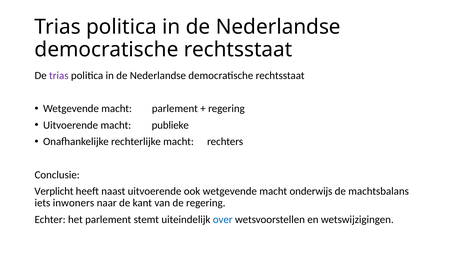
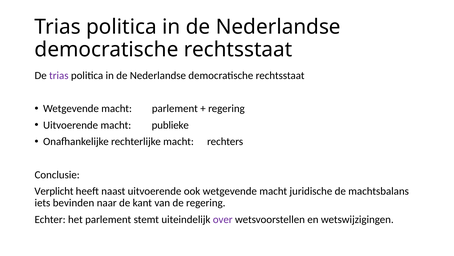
onderwijs: onderwijs -> juridische (311, 191)
inwoners: inwoners -> bevinden (74, 203)
over colour: blue -> purple (223, 219)
